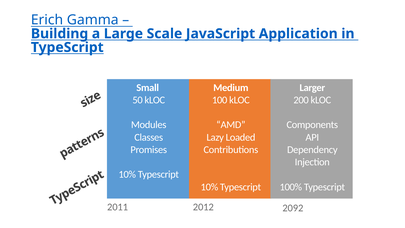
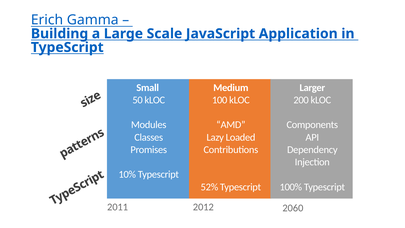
10%: 10% -> 52% (209, 187)
2092: 2092 -> 2060 (293, 208)
